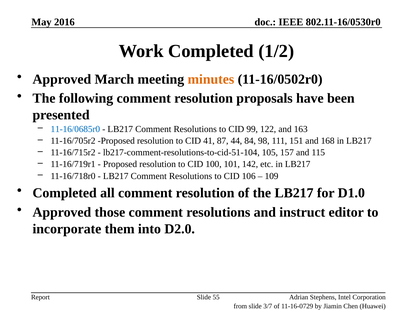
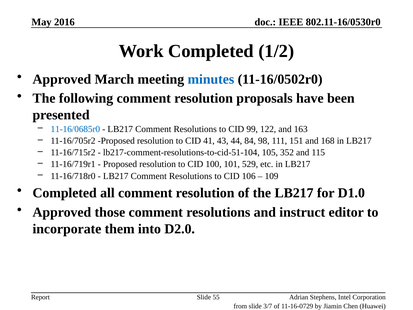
minutes colour: orange -> blue (211, 79)
87: 87 -> 43 (223, 141)
157: 157 -> 352 (287, 152)
142: 142 -> 529 (250, 164)
